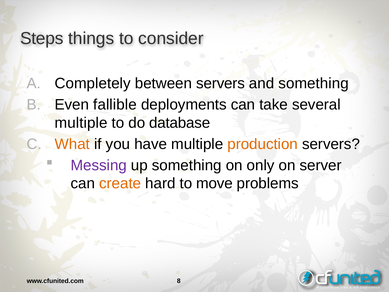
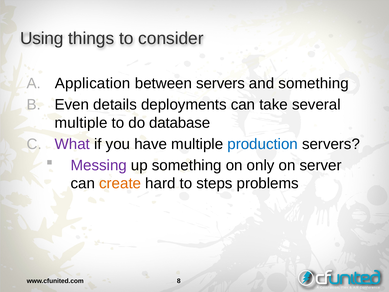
Steps: Steps -> Using (42, 38)
Completely: Completely -> Application (93, 83)
fallible: fallible -> details (115, 105)
What colour: orange -> purple (72, 144)
production colour: orange -> blue (263, 144)
move: move -> steps (214, 183)
